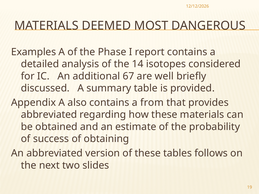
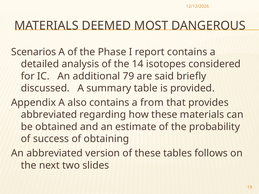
Examples: Examples -> Scenarios (34, 52)
67: 67 -> 79 (128, 76)
well: well -> said (164, 76)
